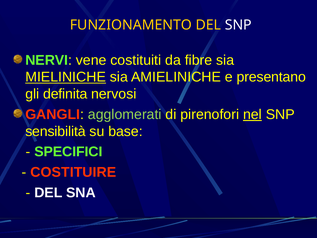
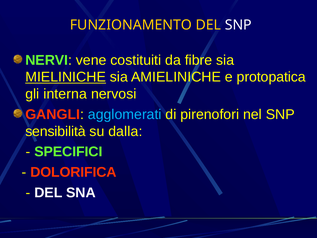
presentano: presentano -> protopatica (271, 77)
definita: definita -> interna (65, 94)
agglomerati colour: light green -> light blue (125, 114)
nel underline: present -> none (252, 114)
base: base -> dalla (125, 131)
COSTITUIRE: COSTITUIRE -> DOLORIFICA (73, 172)
